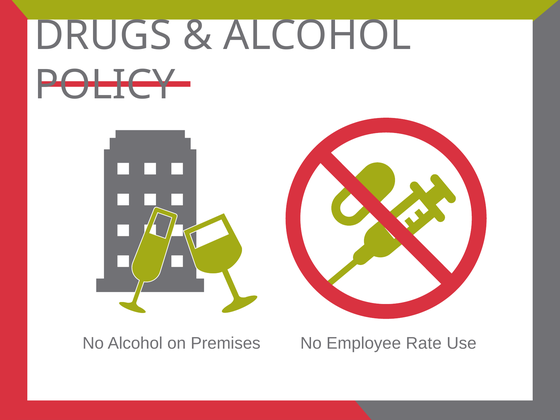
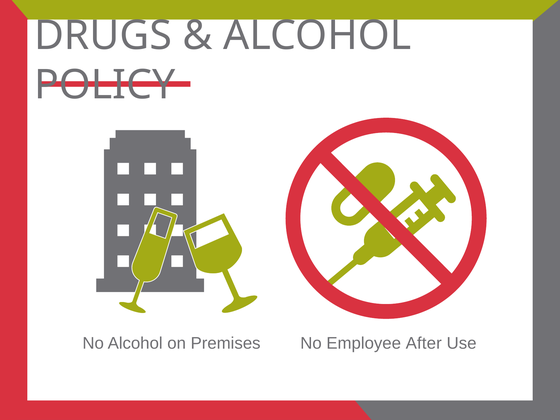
Rate: Rate -> After (424, 343)
